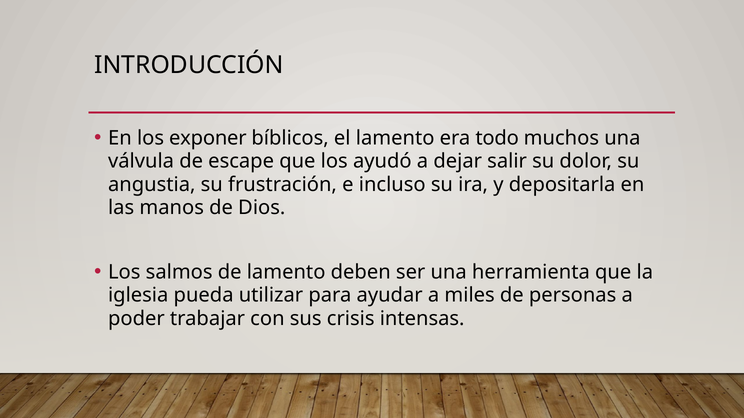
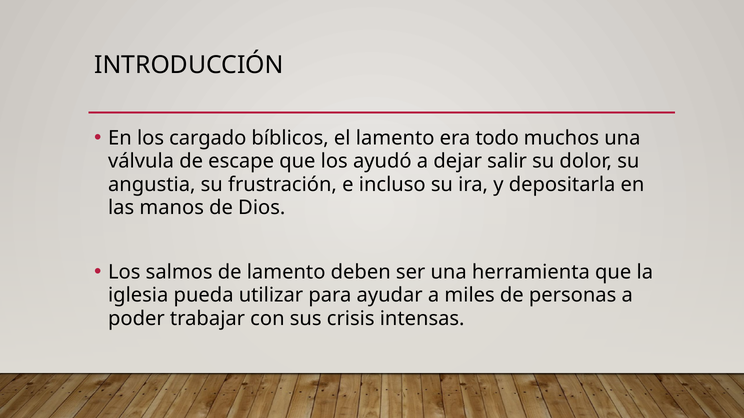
exponer: exponer -> cargado (208, 138)
